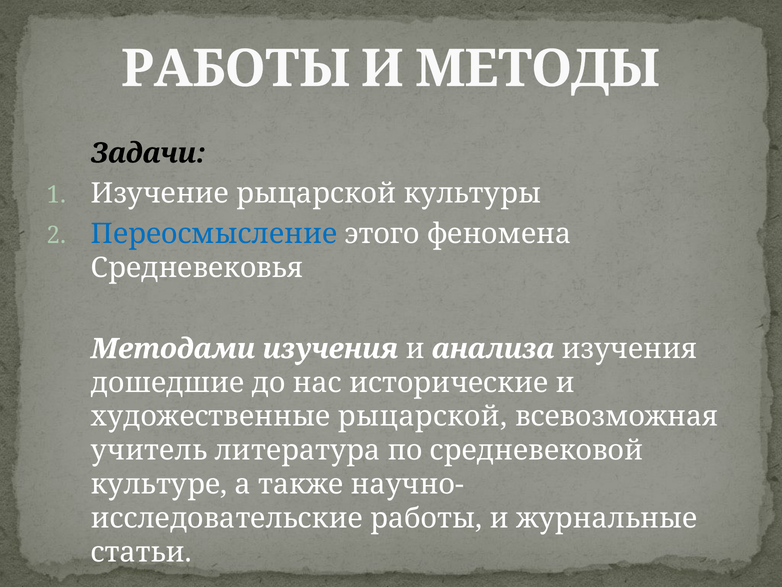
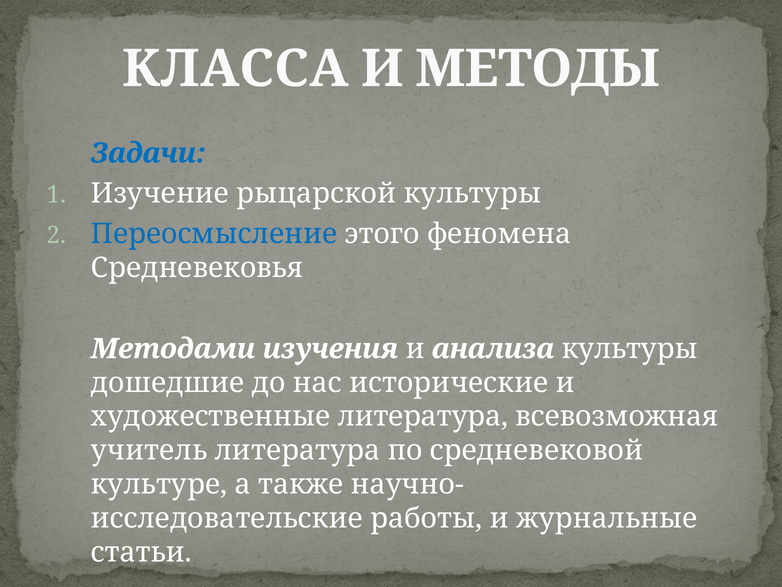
РАБОТЫ: РАБОТЫ -> КЛАССА (235, 69)
Задачи colour: black -> blue (148, 153)
анализа изучения: изучения -> культуры (630, 349)
художественные рыцарской: рыцарской -> литература (423, 416)
